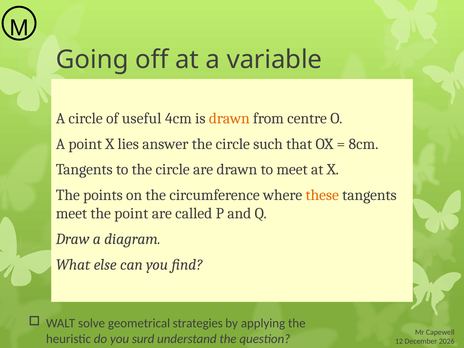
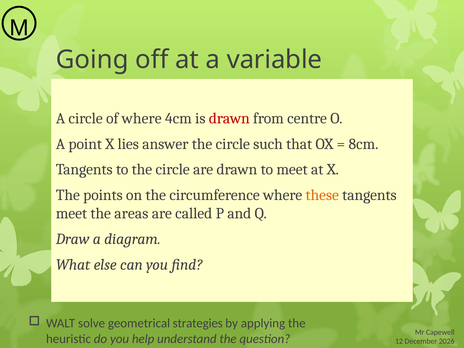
of useful: useful -> where (142, 118)
drawn colour: orange -> red (229, 118)
the point: point -> areas (131, 214)
surd: surd -> help (143, 339)
